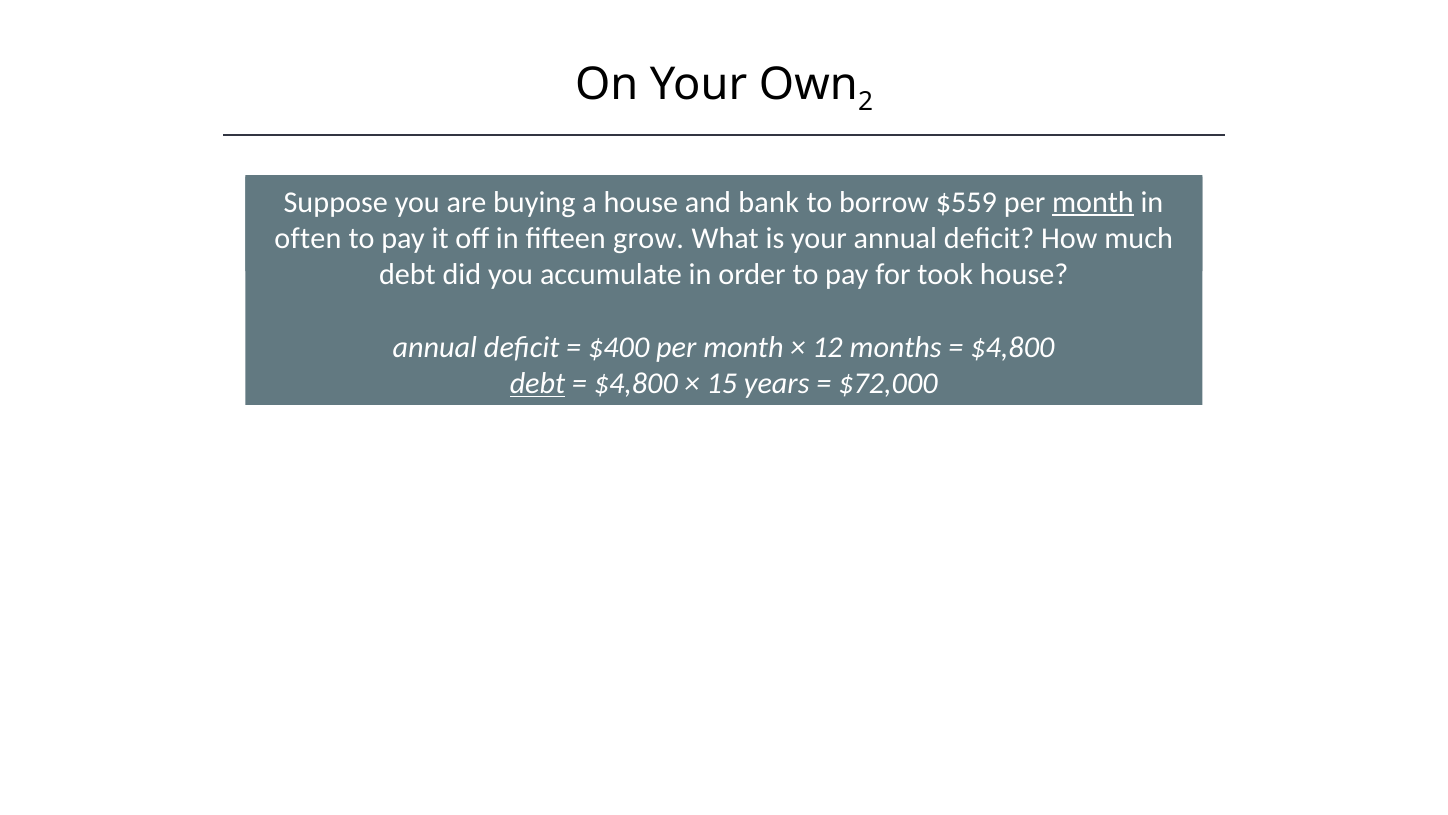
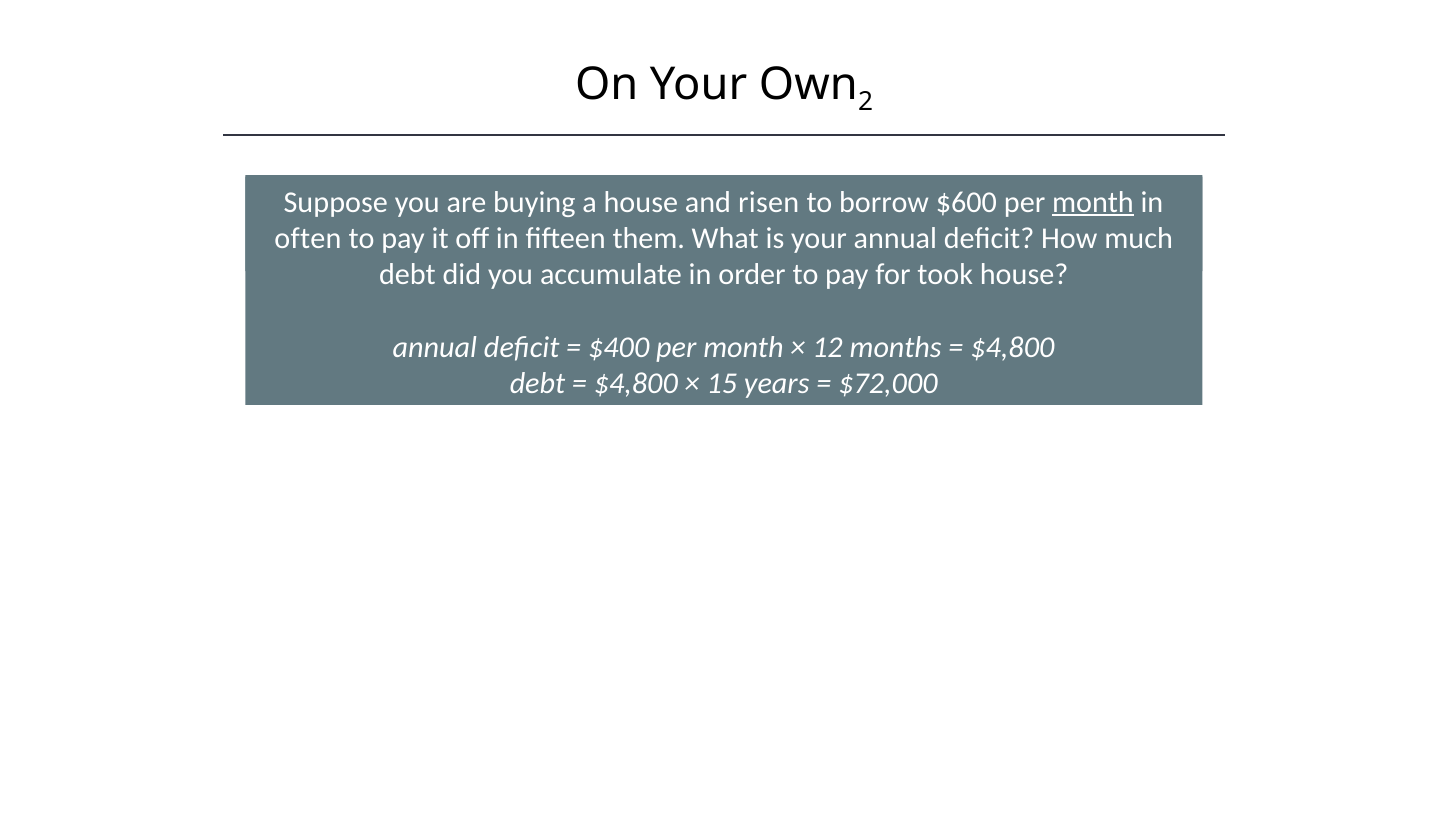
bank: bank -> risen (769, 202)
$559: $559 -> $600 (966, 202)
grow: grow -> them (649, 238)
debt underline: present -> none (537, 383)
